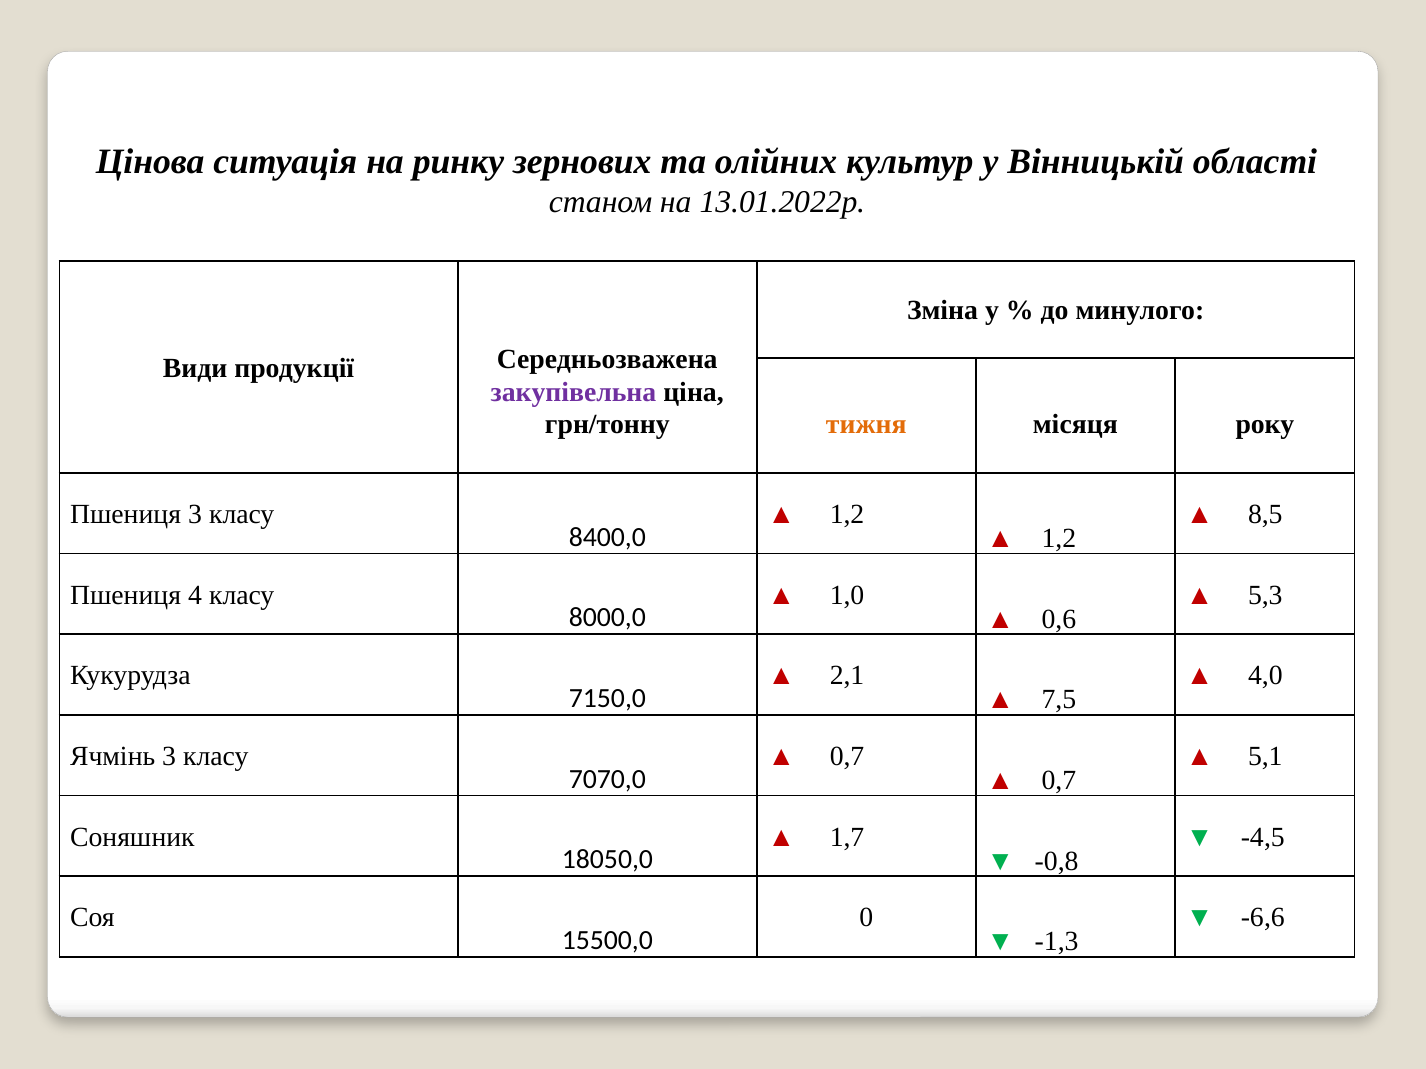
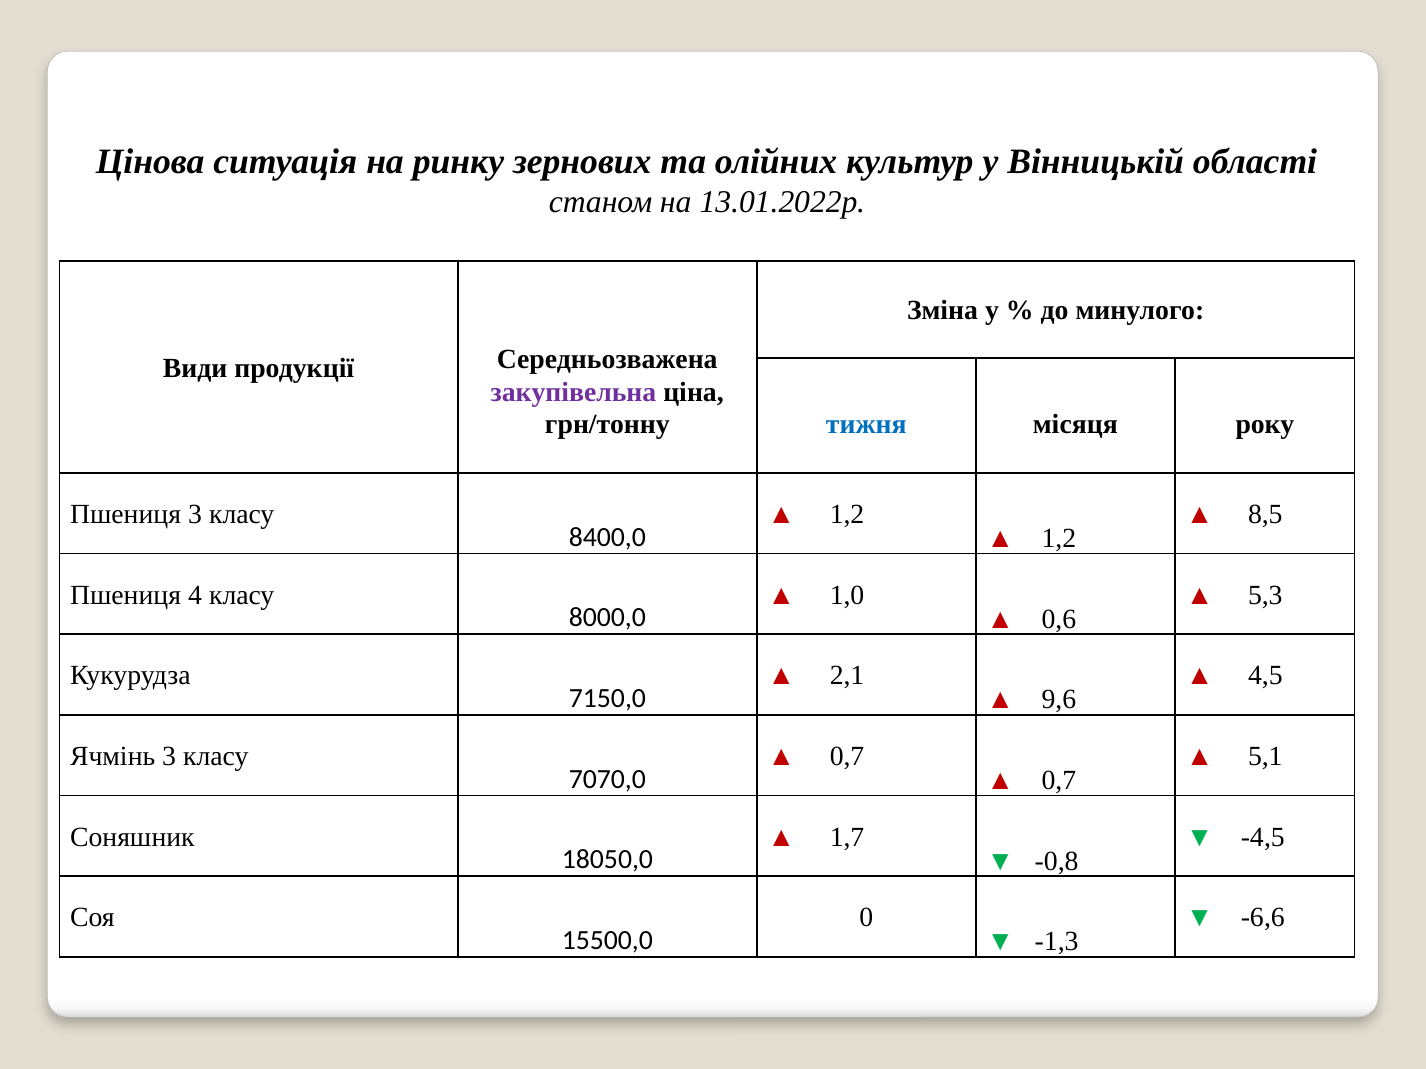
тижня colour: orange -> blue (866, 425)
4,0: 4,0 -> 4,5 (1265, 676)
7,5: 7,5 -> 9,6 (1059, 700)
